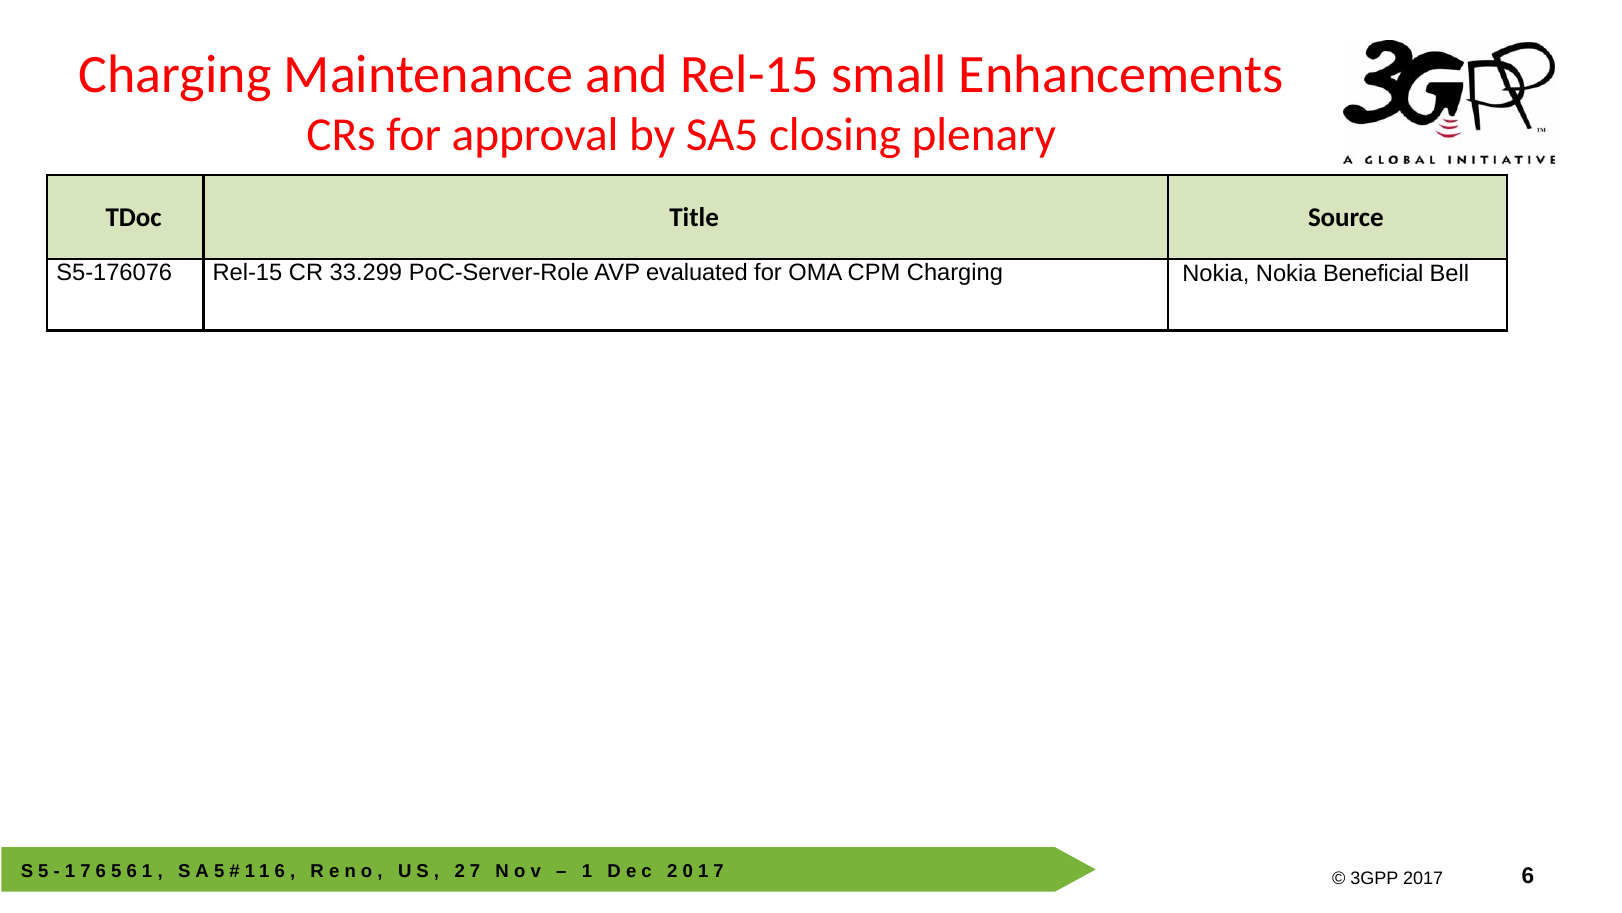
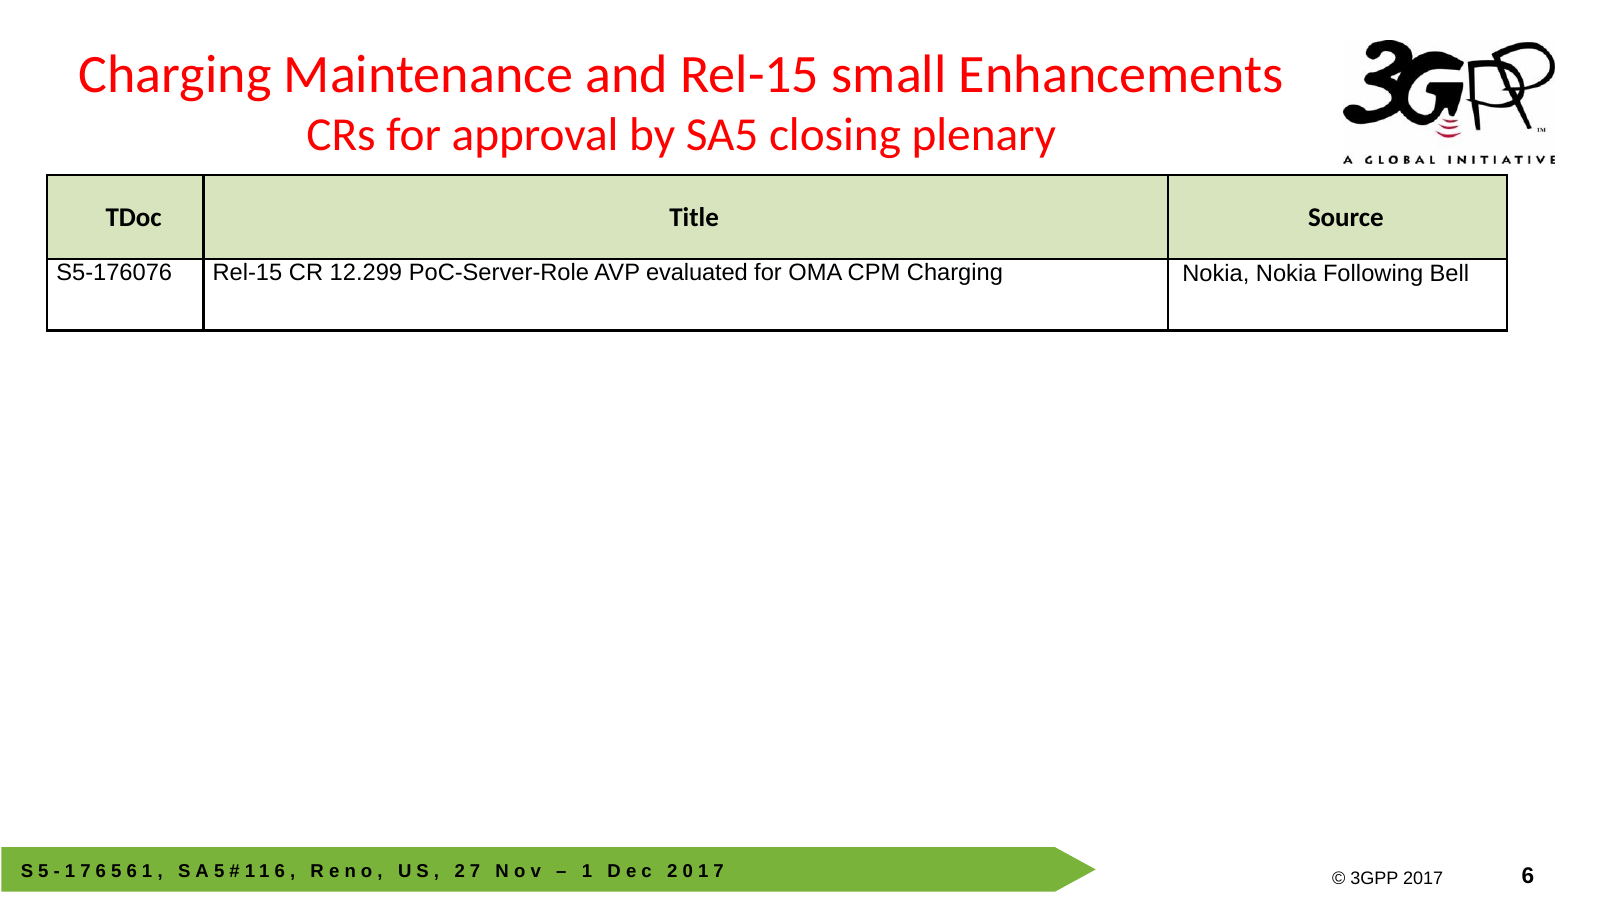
33.299: 33.299 -> 12.299 (366, 272)
Beneficial: Beneficial -> Following (1373, 273)
